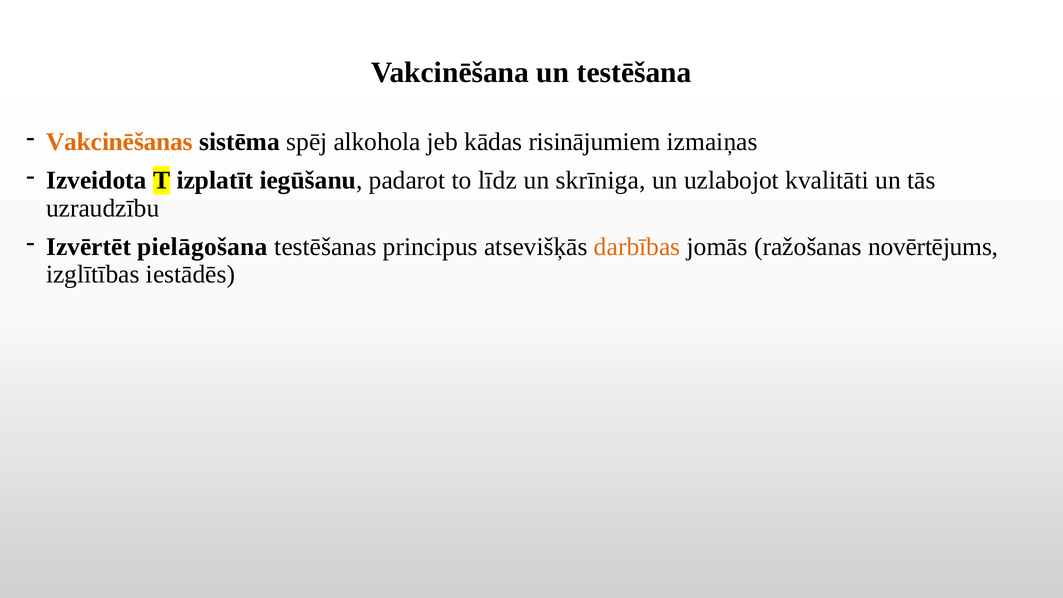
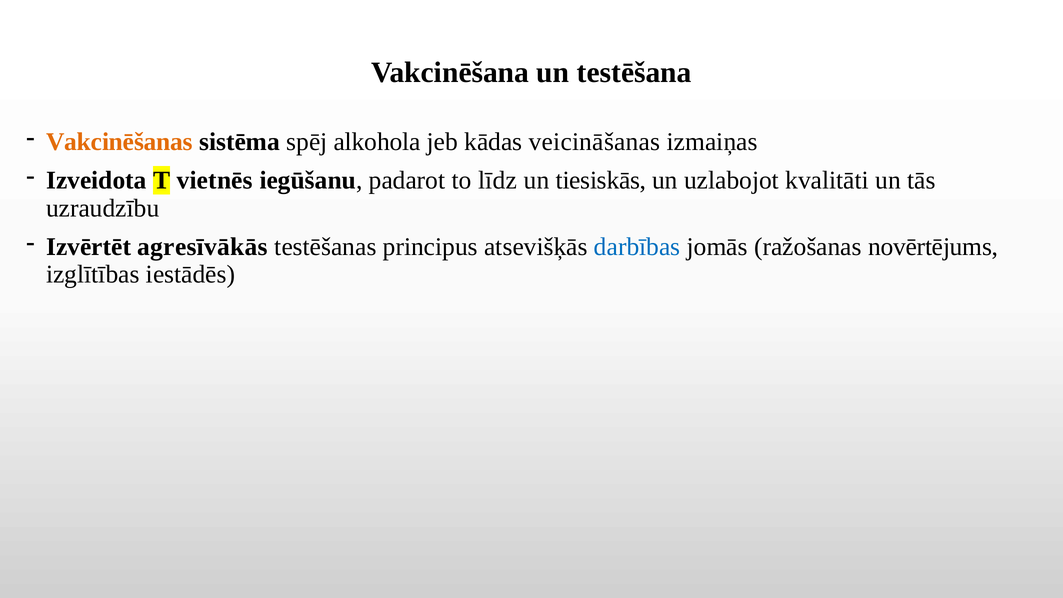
risinājumiem: risinājumiem -> veicināšanas (594, 142)
izplatīt: izplatīt -> vietnēs (215, 181)
skrīniga: skrīniga -> tiesiskās (601, 181)
pielāgošana: pielāgošana -> agresīvākās (203, 247)
darbības colour: orange -> blue (637, 247)
